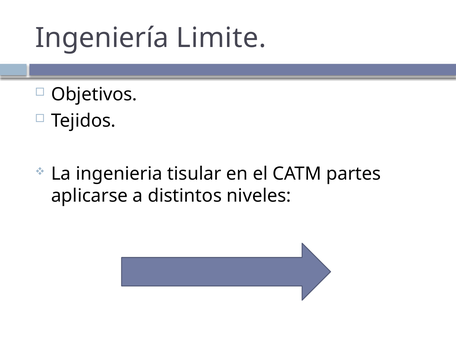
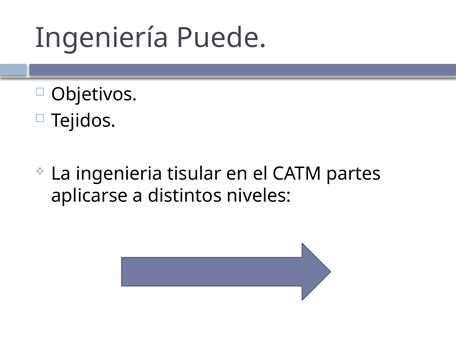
Limite: Limite -> Puede (221, 38)
